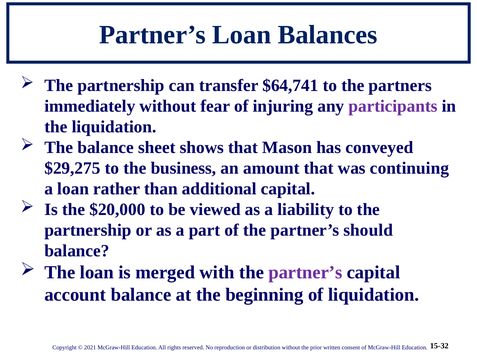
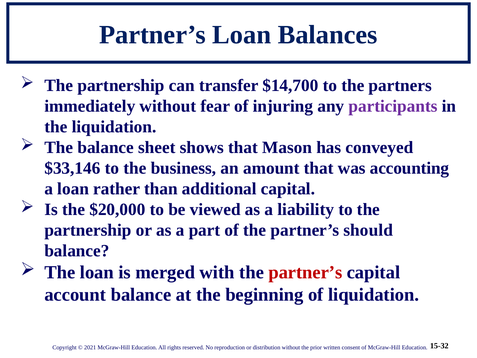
$64,741: $64,741 -> $14,700 (290, 85)
$29,275: $29,275 -> $33,146 (72, 168)
continuing: continuing -> accounting (410, 168)
partner’s colour: purple -> red (305, 272)
